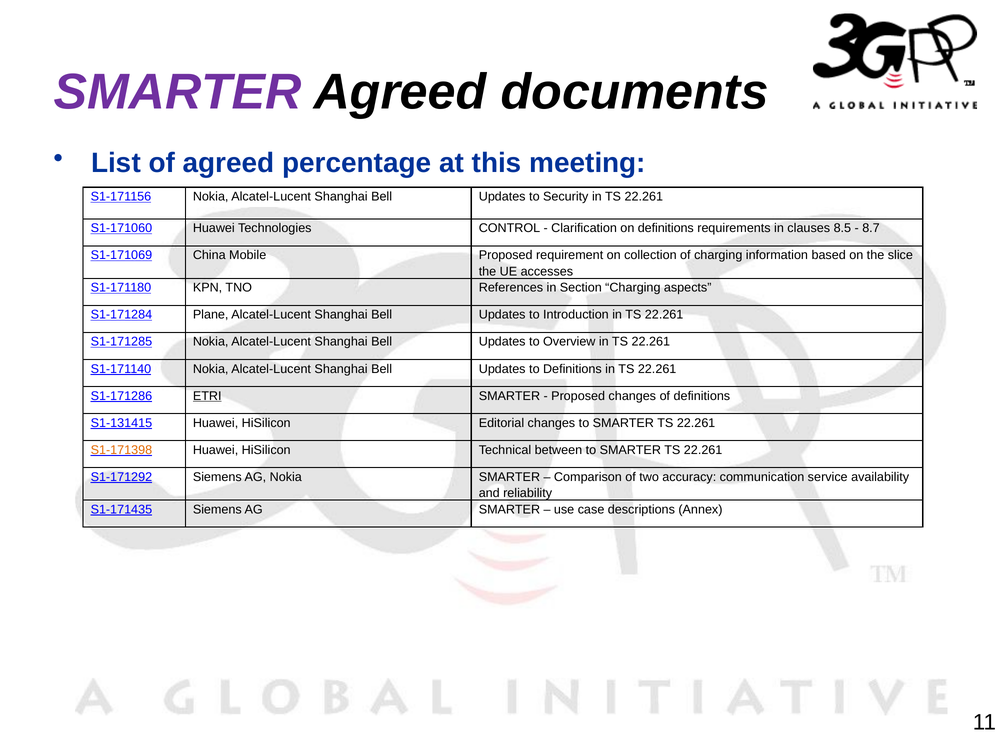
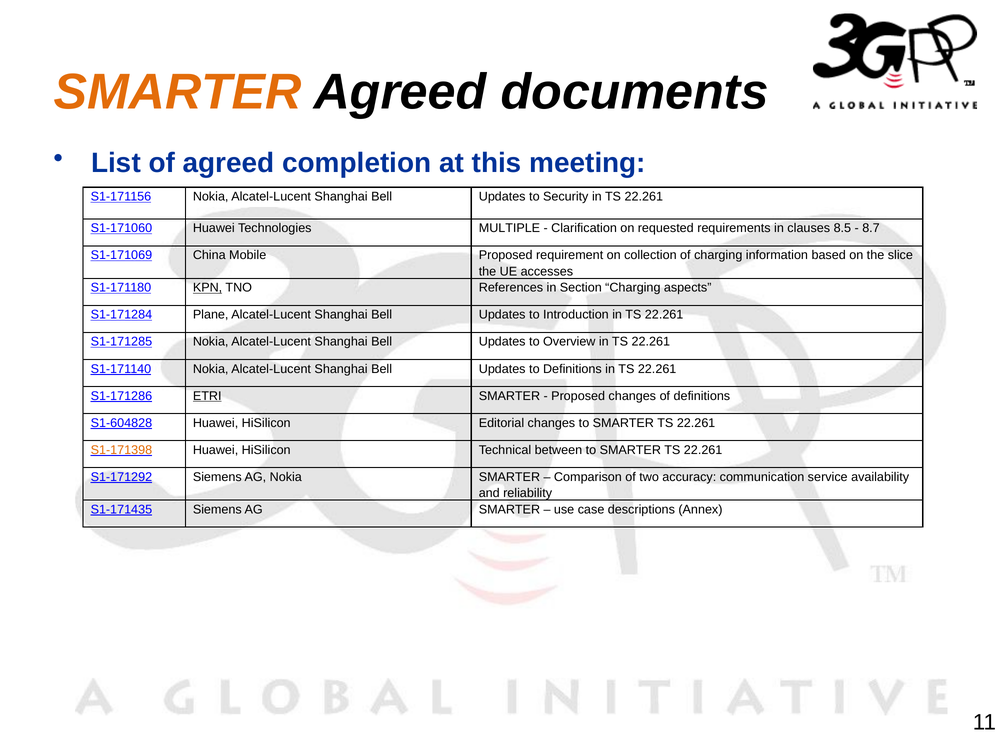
SMARTER colour: purple -> orange (178, 92)
percentage: percentage -> completion (357, 163)
CONTROL: CONTROL -> MULTIPLE (509, 228)
on definitions: definitions -> requested (666, 228)
KPN underline: none -> present (208, 288)
S1-131415: S1-131415 -> S1-604828 (121, 423)
